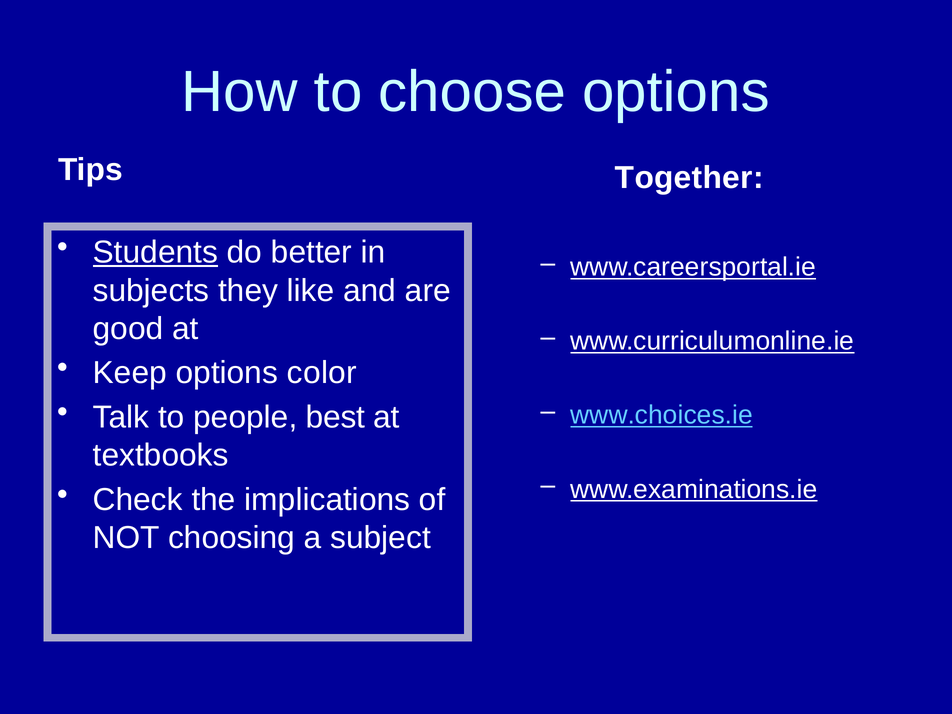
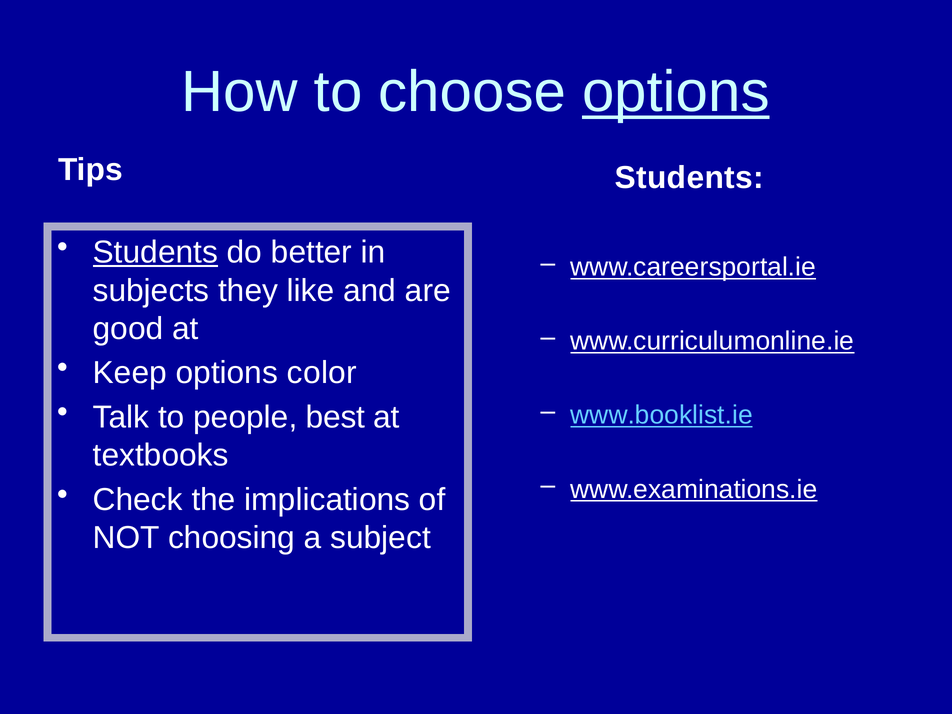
options underline: none -> present (676, 92)
Together: Together -> Students (689, 178)
www.choices.ie: www.choices.ie -> www.booklist.ie (662, 415)
